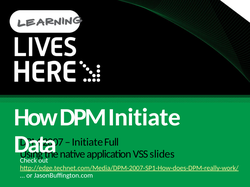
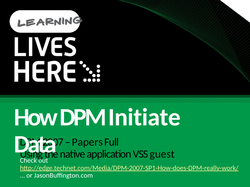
Initiate: Initiate -> Papers (87, 142)
slides: slides -> guest (162, 154)
